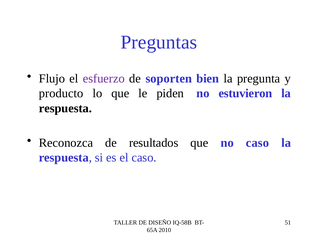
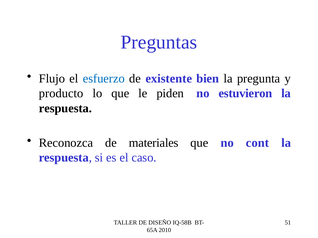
esfuerzo colour: purple -> blue (104, 79)
soporten: soporten -> existente (169, 79)
resultados: resultados -> materiales (154, 143)
no caso: caso -> cont (257, 143)
